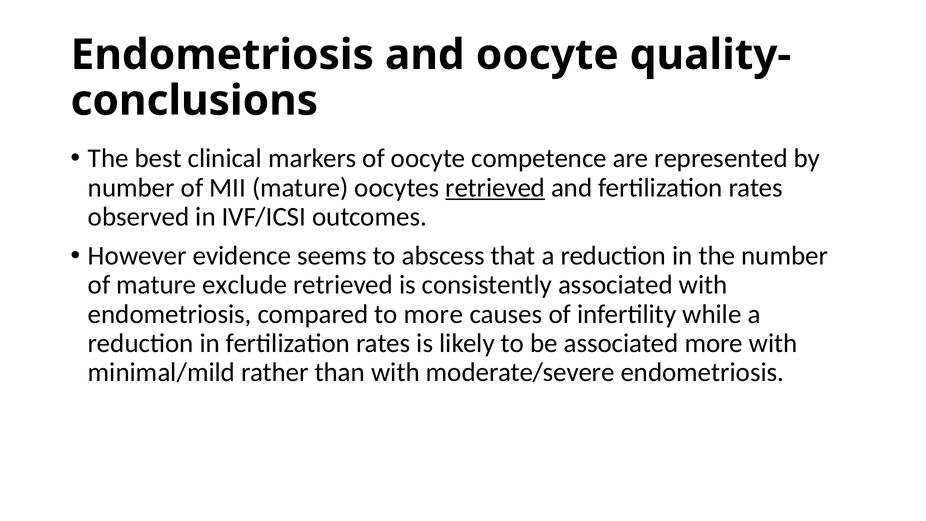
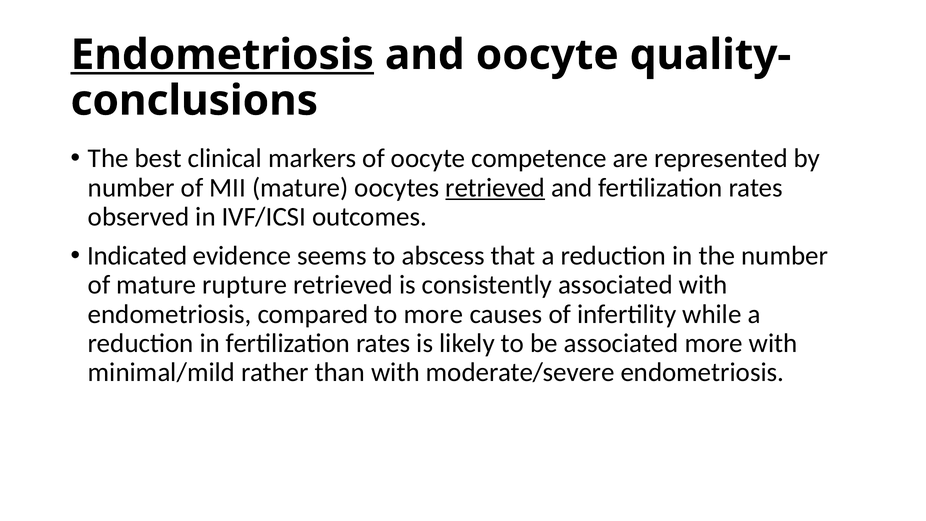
Endometriosis underline: none -> present (222, 55)
However: However -> Indicated (137, 256)
exclude: exclude -> rupture (245, 285)
